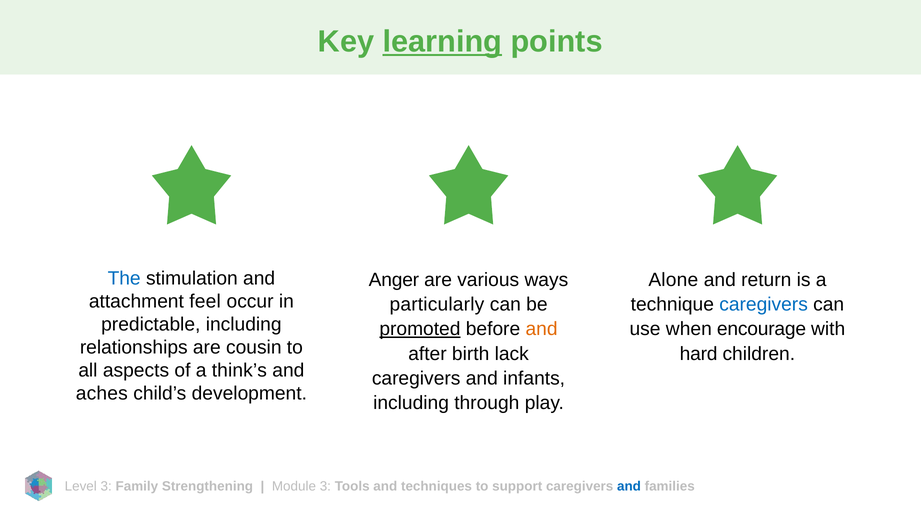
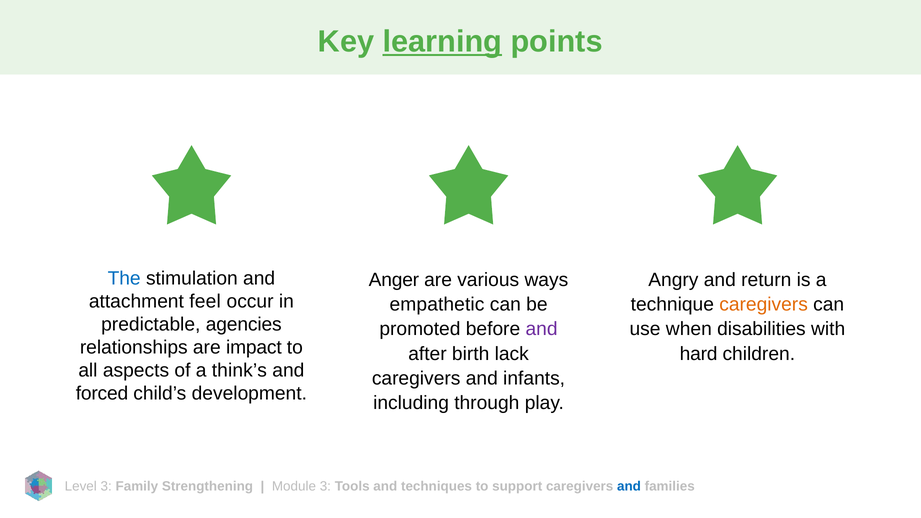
Alone: Alone -> Angry (673, 280)
particularly: particularly -> empathetic (437, 304)
caregivers colour: blue -> orange (764, 304)
predictable including: including -> agencies (244, 324)
promoted underline: present -> none (420, 329)
and colour: orange -> purple (542, 329)
encourage: encourage -> disabilities (761, 329)
cousin: cousin -> impact (254, 347)
aches: aches -> forced (102, 393)
